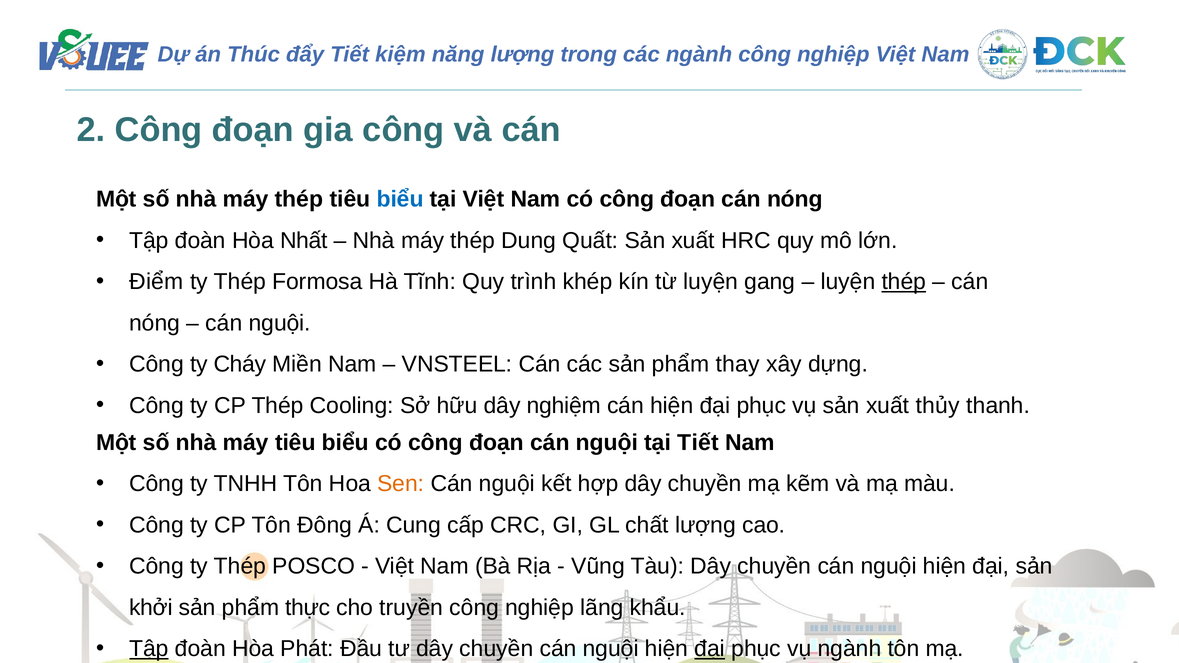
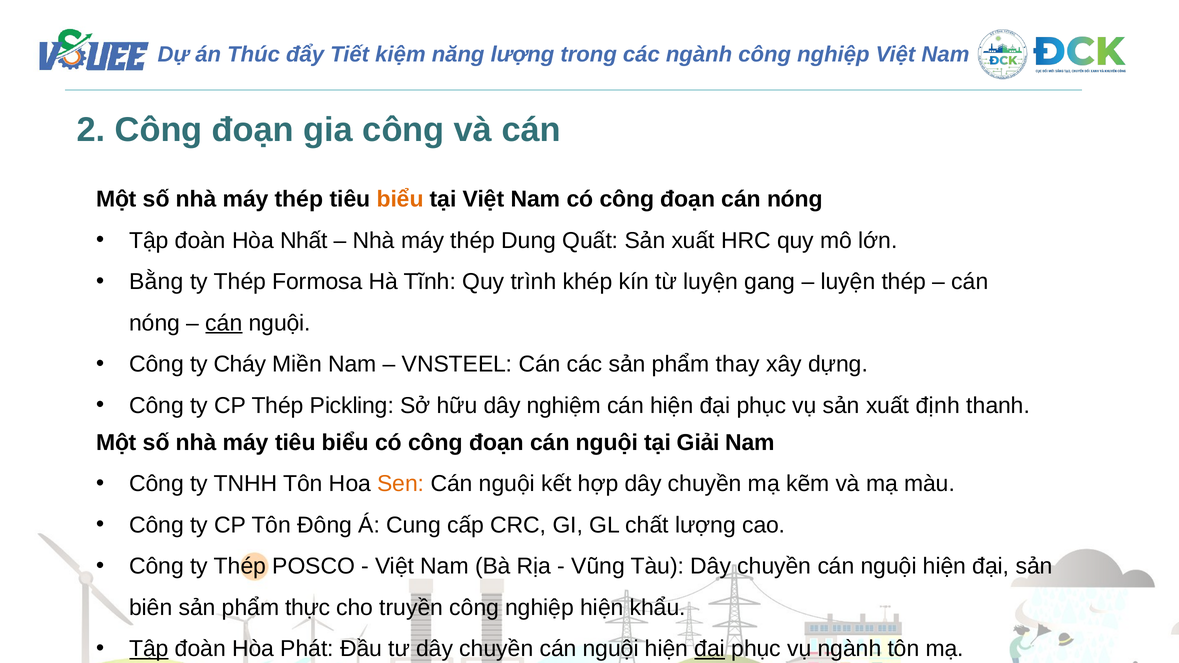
biểu colour: blue -> orange (400, 199)
Điểm: Điểm -> Bằng (156, 282)
thép underline: present -> none (904, 282)
cán underline: none -> present (224, 323)
Cooling: Cooling -> Pickling (352, 406)
thủy: thủy -> định (938, 406)
tại Tiết: Tiết -> Giải (698, 443)
khởi: khởi -> biên (151, 608)
nghiệp lãng: lãng -> hiện (602, 608)
